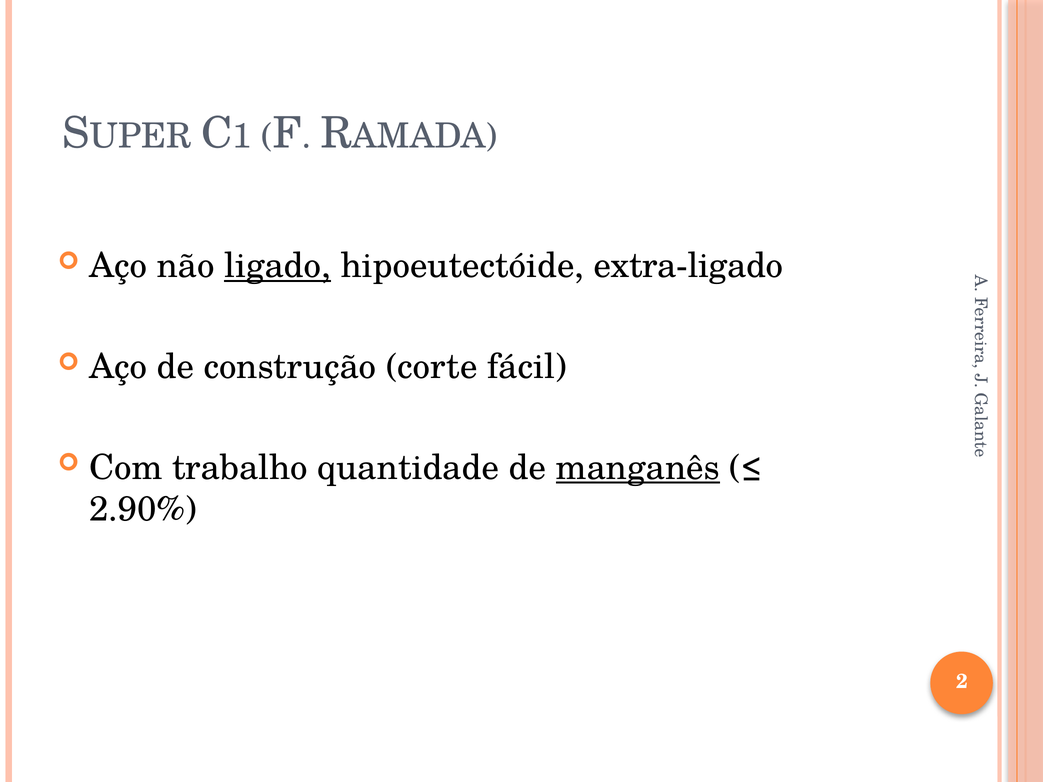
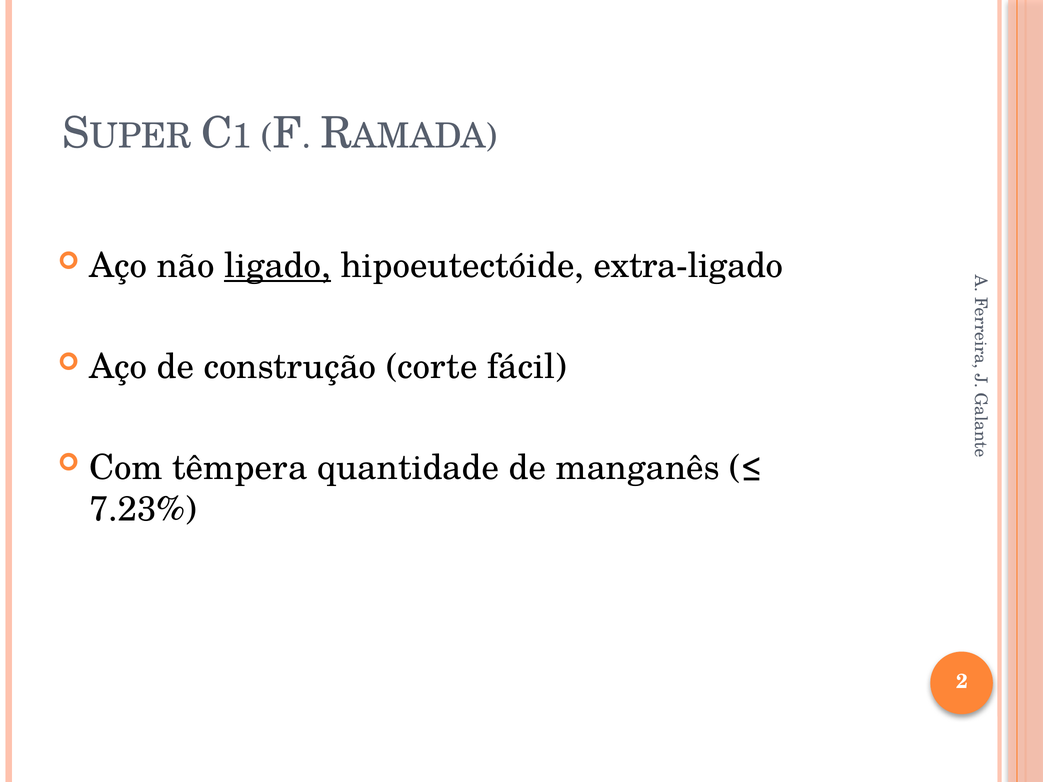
trabalho: trabalho -> têmpera (240, 468)
manganês underline: present -> none (638, 468)
2.90%: 2.90% -> 7.23% (143, 510)
